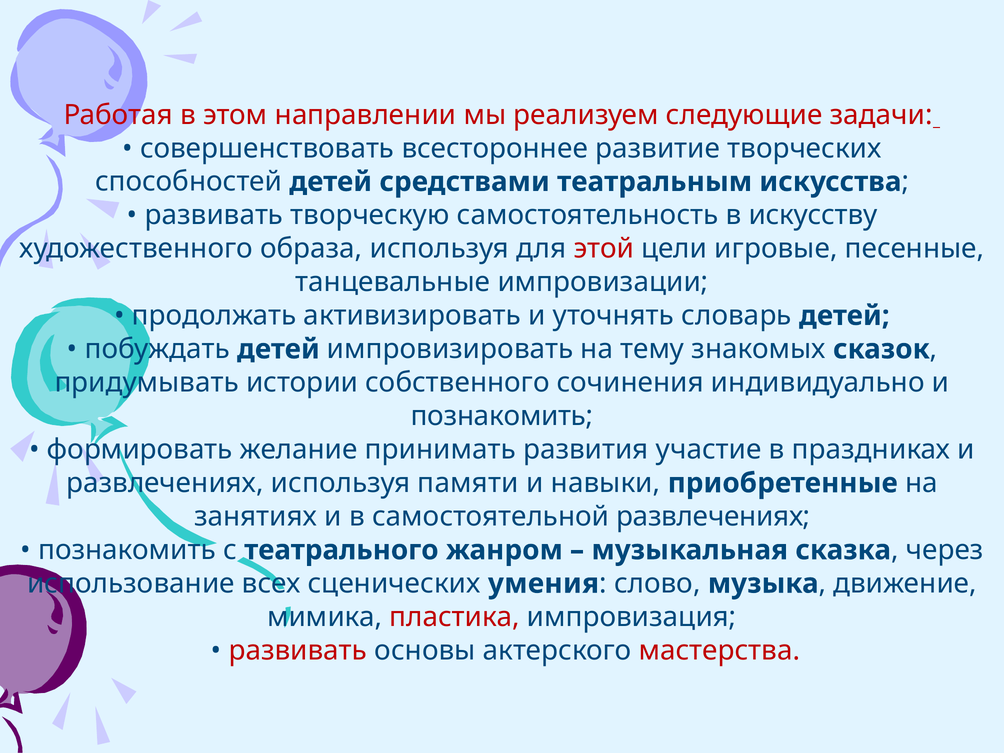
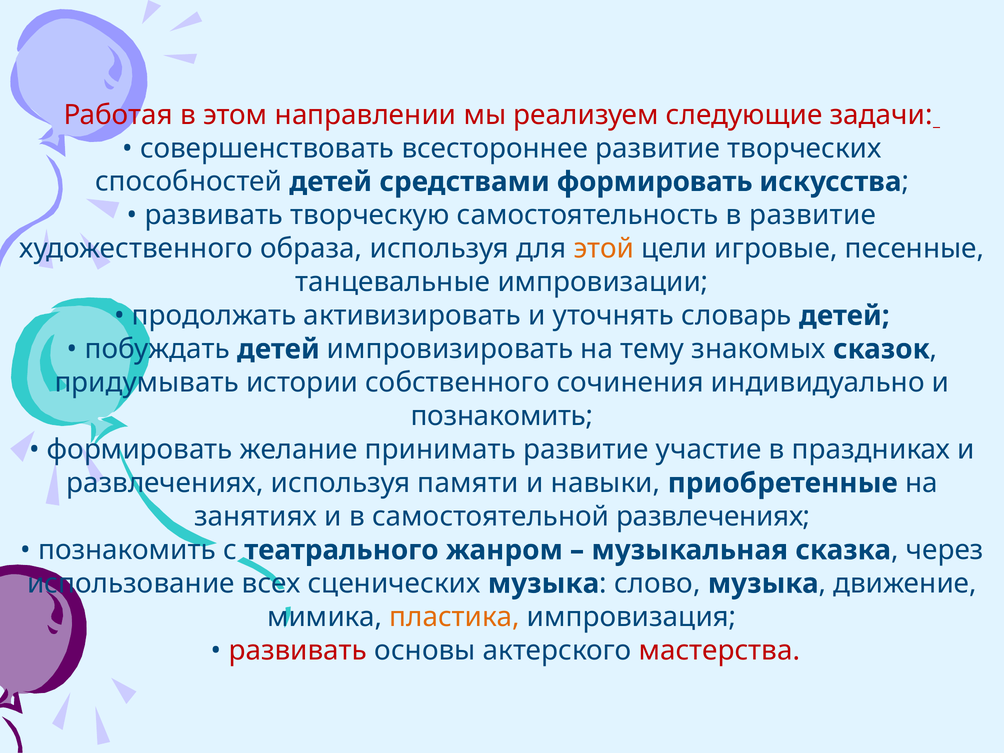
средствами театральным: театральным -> формировать (655, 182)
в искусству: искусству -> развитие (813, 215)
этой colour: red -> orange (604, 249)
принимать развития: развития -> развитие (586, 450)
сценических умения: умения -> музыка (544, 584)
пластика colour: red -> orange (455, 617)
